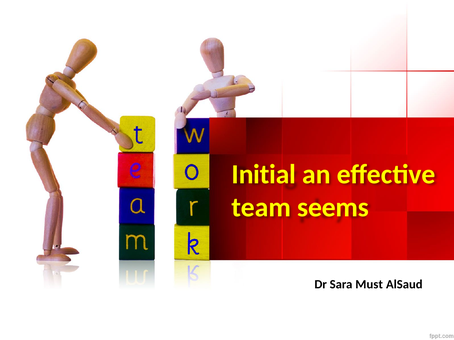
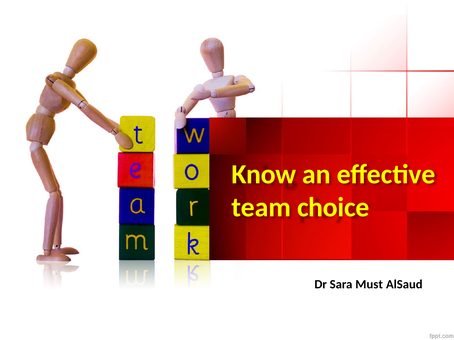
Initial: Initial -> Know (264, 175)
seems: seems -> choice (333, 208)
